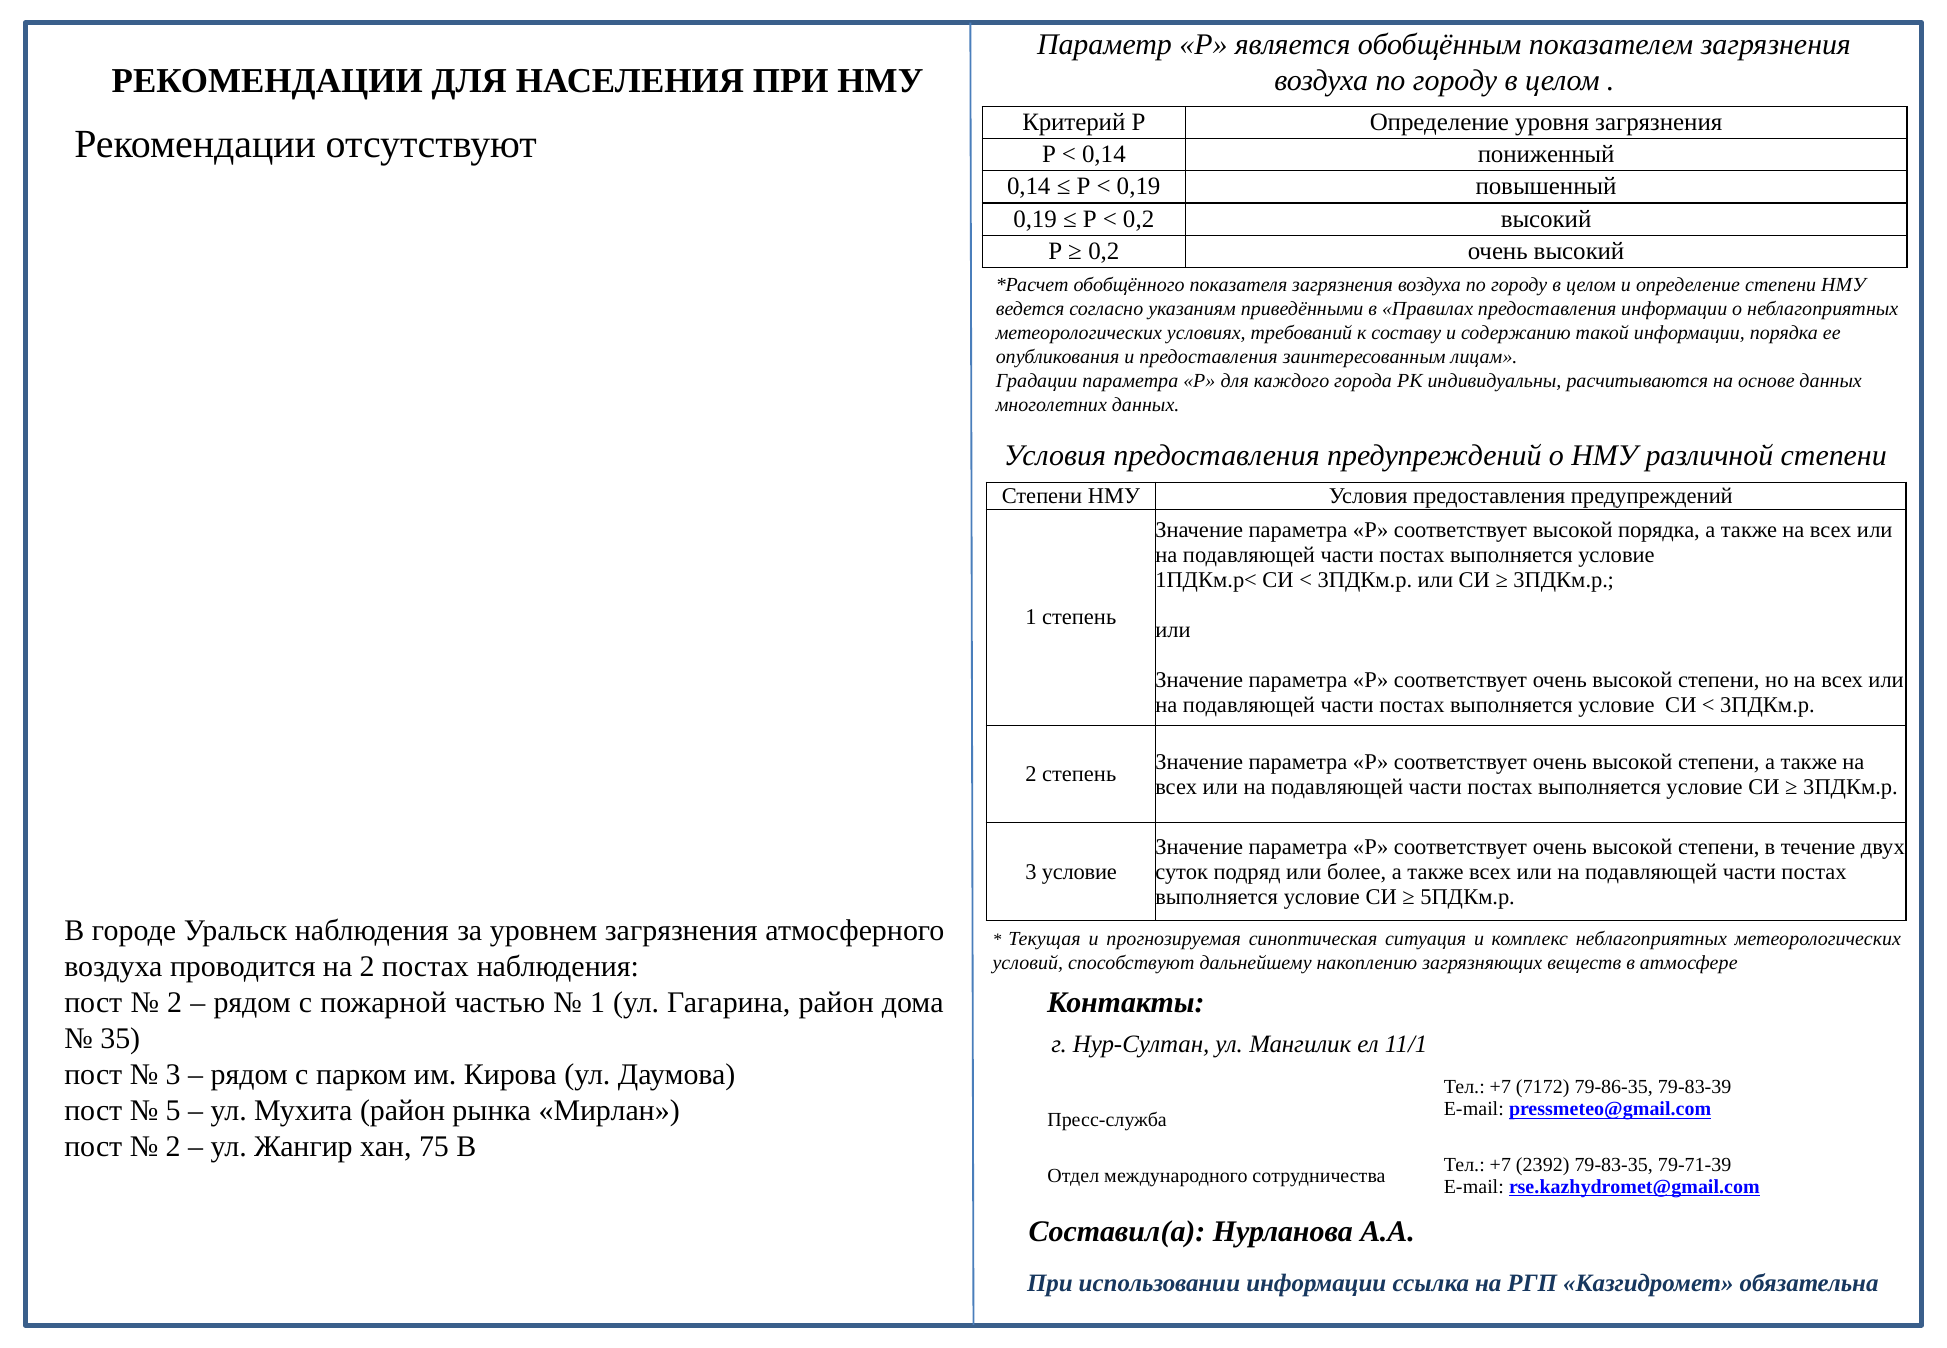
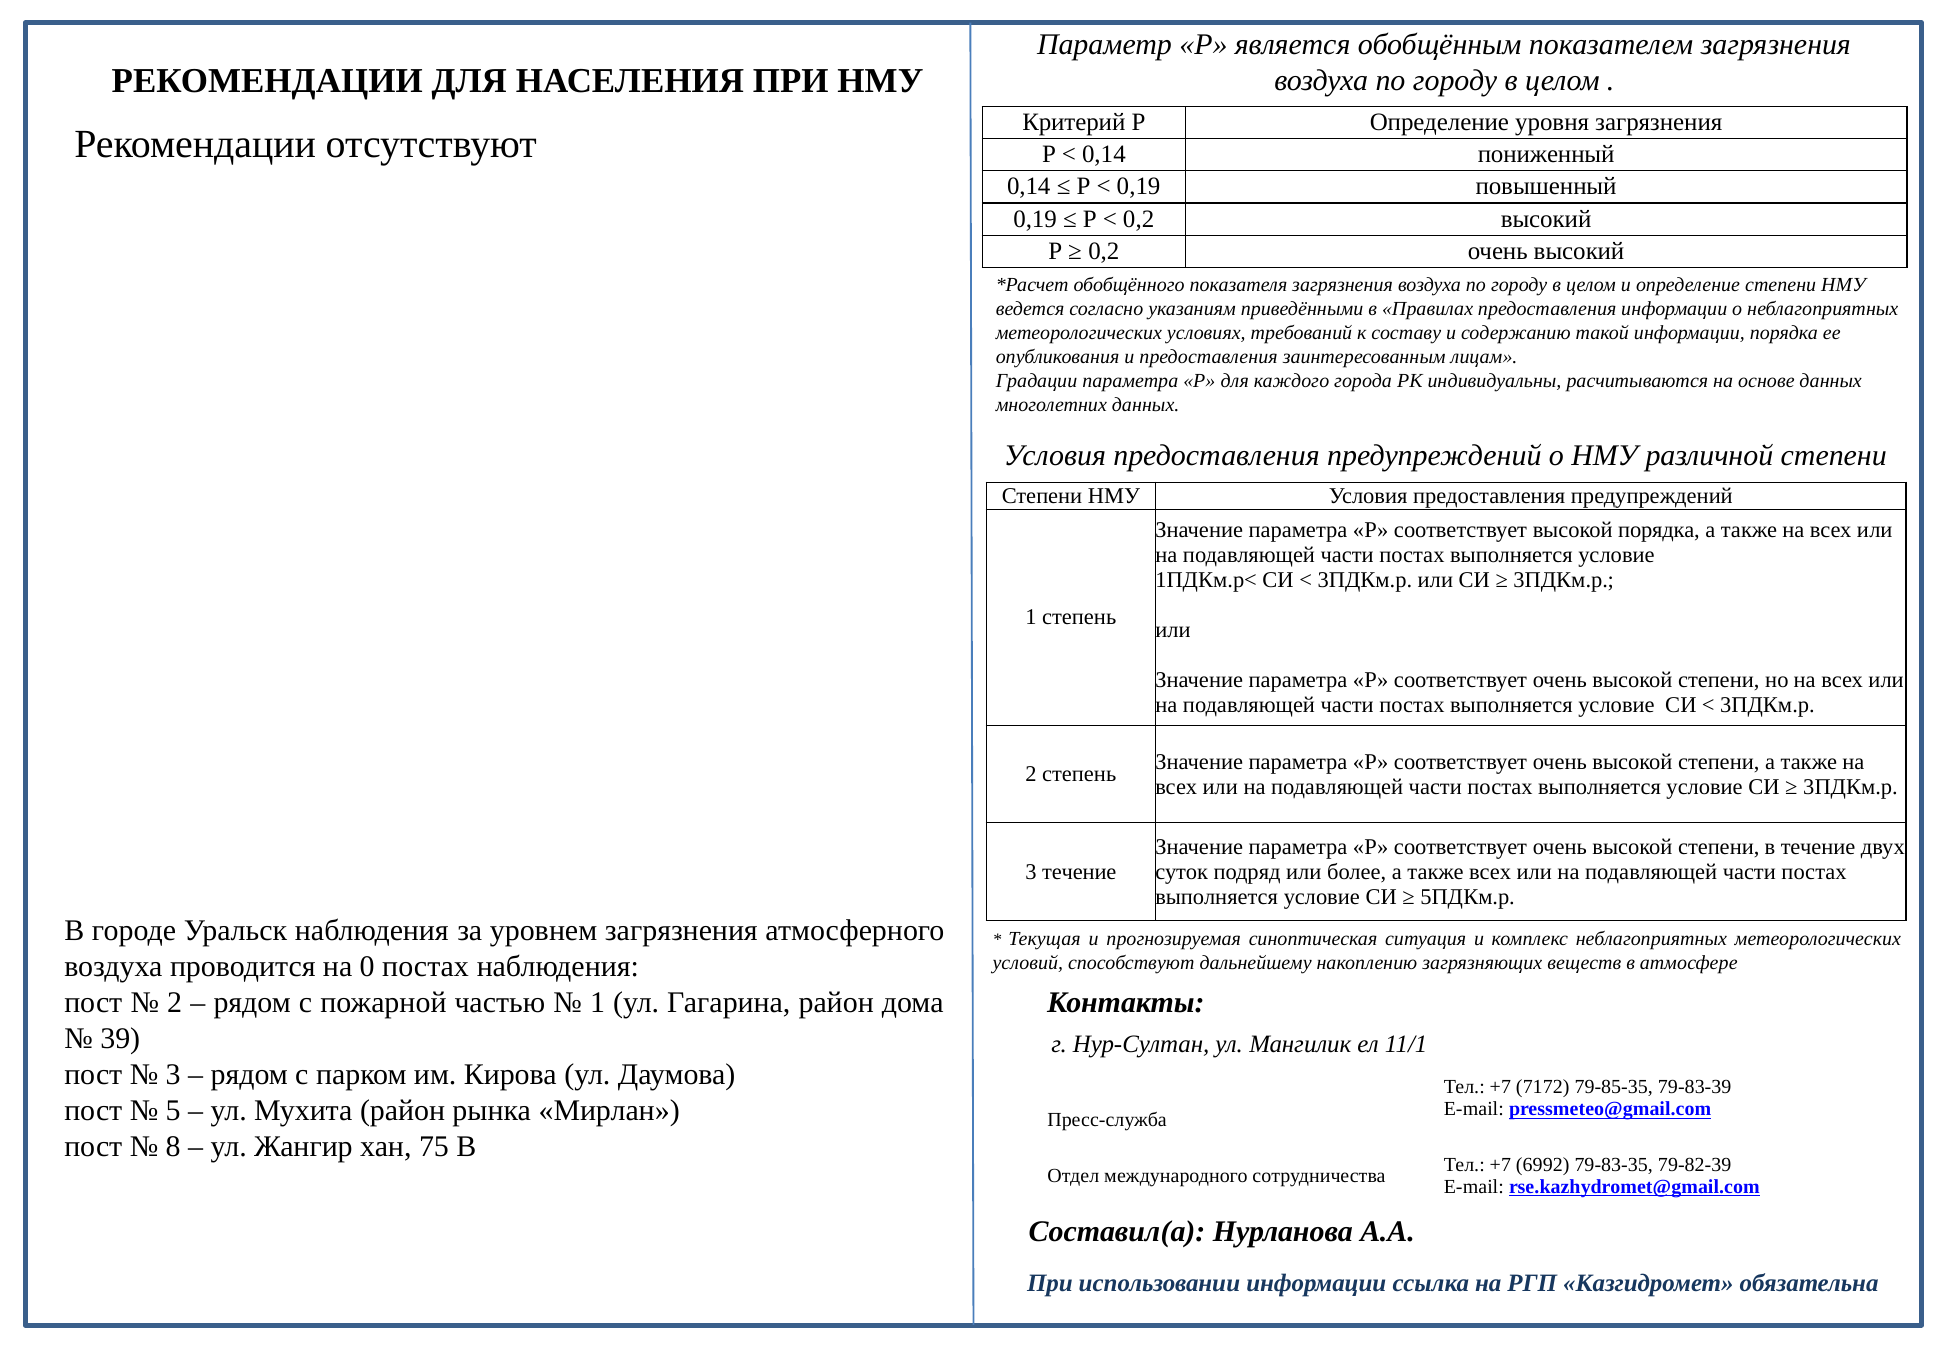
3 условие: условие -> течение (1079, 872)
на 2: 2 -> 0 (367, 966)
35: 35 -> 39 (120, 1038)
79-86-35: 79-86-35 -> 79-85-35 (1614, 1087)
2: 2 -> 8 (173, 1146)
2392: 2392 -> 6992 (1543, 1165)
79-71-39: 79-71-39 -> 79-82-39 (1695, 1165)
